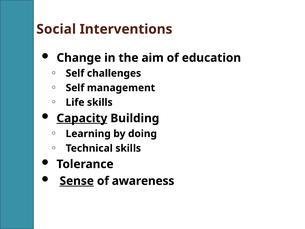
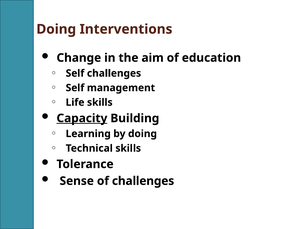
Social: Social -> Doing (56, 29)
Sense underline: present -> none (77, 181)
of awareness: awareness -> challenges (143, 181)
